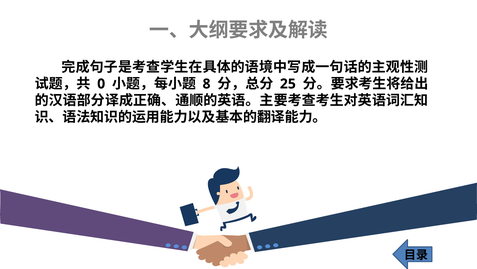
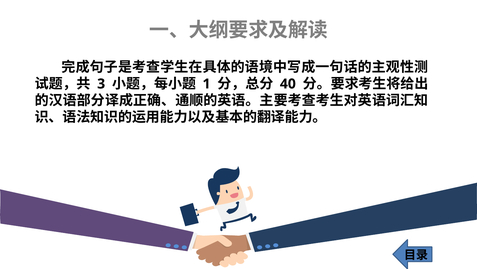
0: 0 -> 3 (101, 84)
8: 8 -> 1 (207, 84)
25: 25 -> 40 (288, 84)
